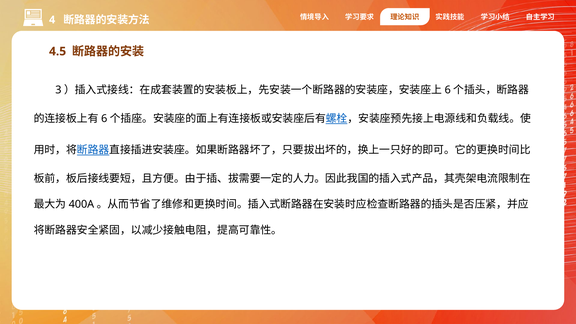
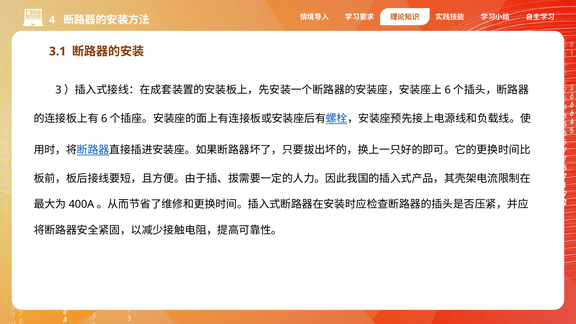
4.5: 4.5 -> 3.1 (58, 51)
